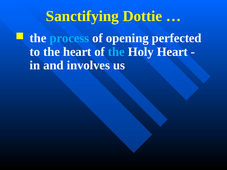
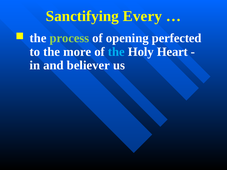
Dottie: Dottie -> Every (142, 16)
process colour: light blue -> light green (69, 38)
the heart: heart -> more (77, 52)
involves: involves -> believer (88, 65)
